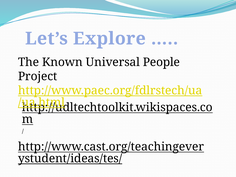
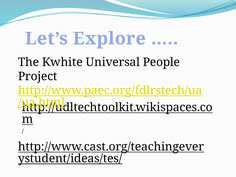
Known: Known -> Kwhite (62, 62)
